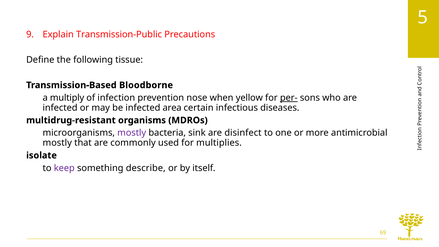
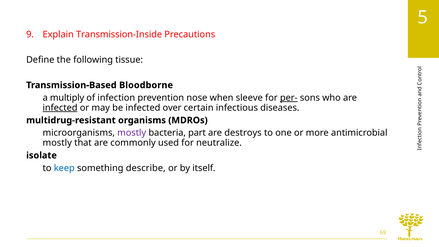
Transmission-Public: Transmission-Public -> Transmission-Inside (119, 35)
yellow: yellow -> sleeve (249, 98)
infected underline: none -> present (60, 108)
area: area -> over (172, 108)
sink: sink -> part (197, 133)
disinfect: disinfect -> destroys (243, 133)
multiplies: multiplies -> neutralize (219, 143)
keep colour: purple -> blue (64, 168)
